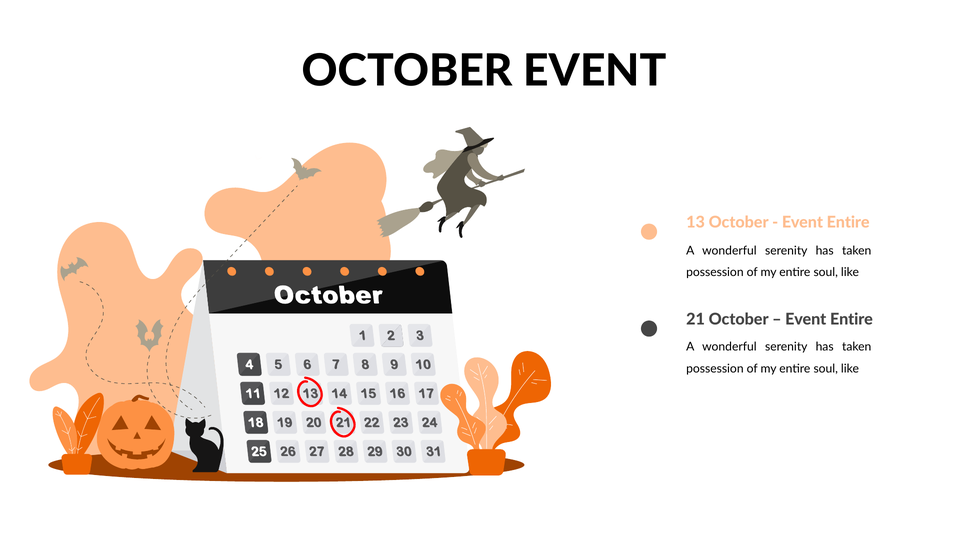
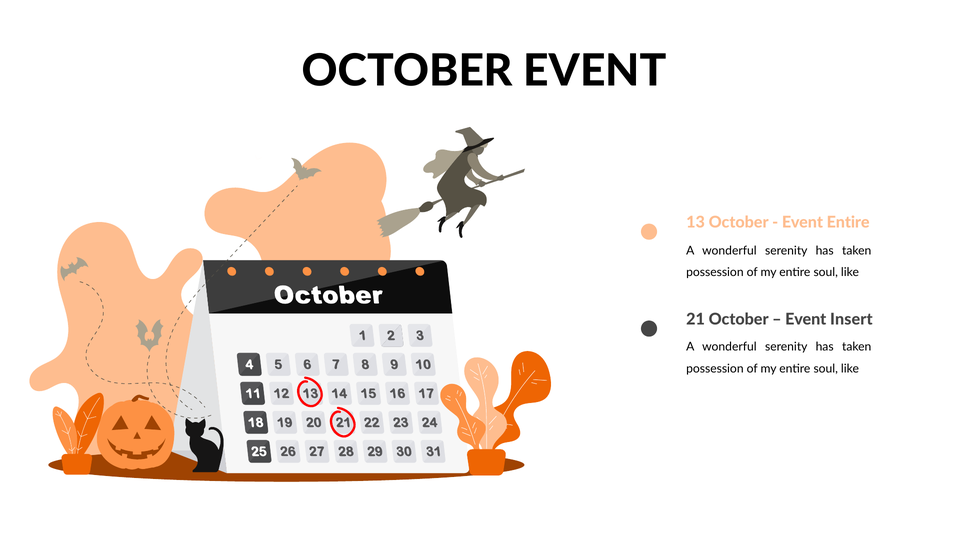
Entire: Entire -> Insert (851, 319)
